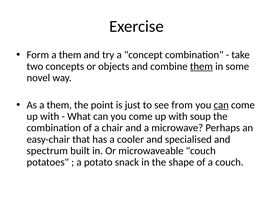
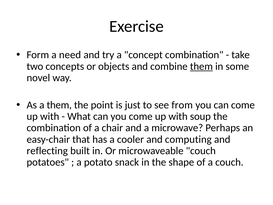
Form a them: them -> need (70, 55)
can underline: present -> none (221, 105)
specialised: specialised -> computing (188, 139)
spectrum: spectrum -> reflecting (47, 151)
